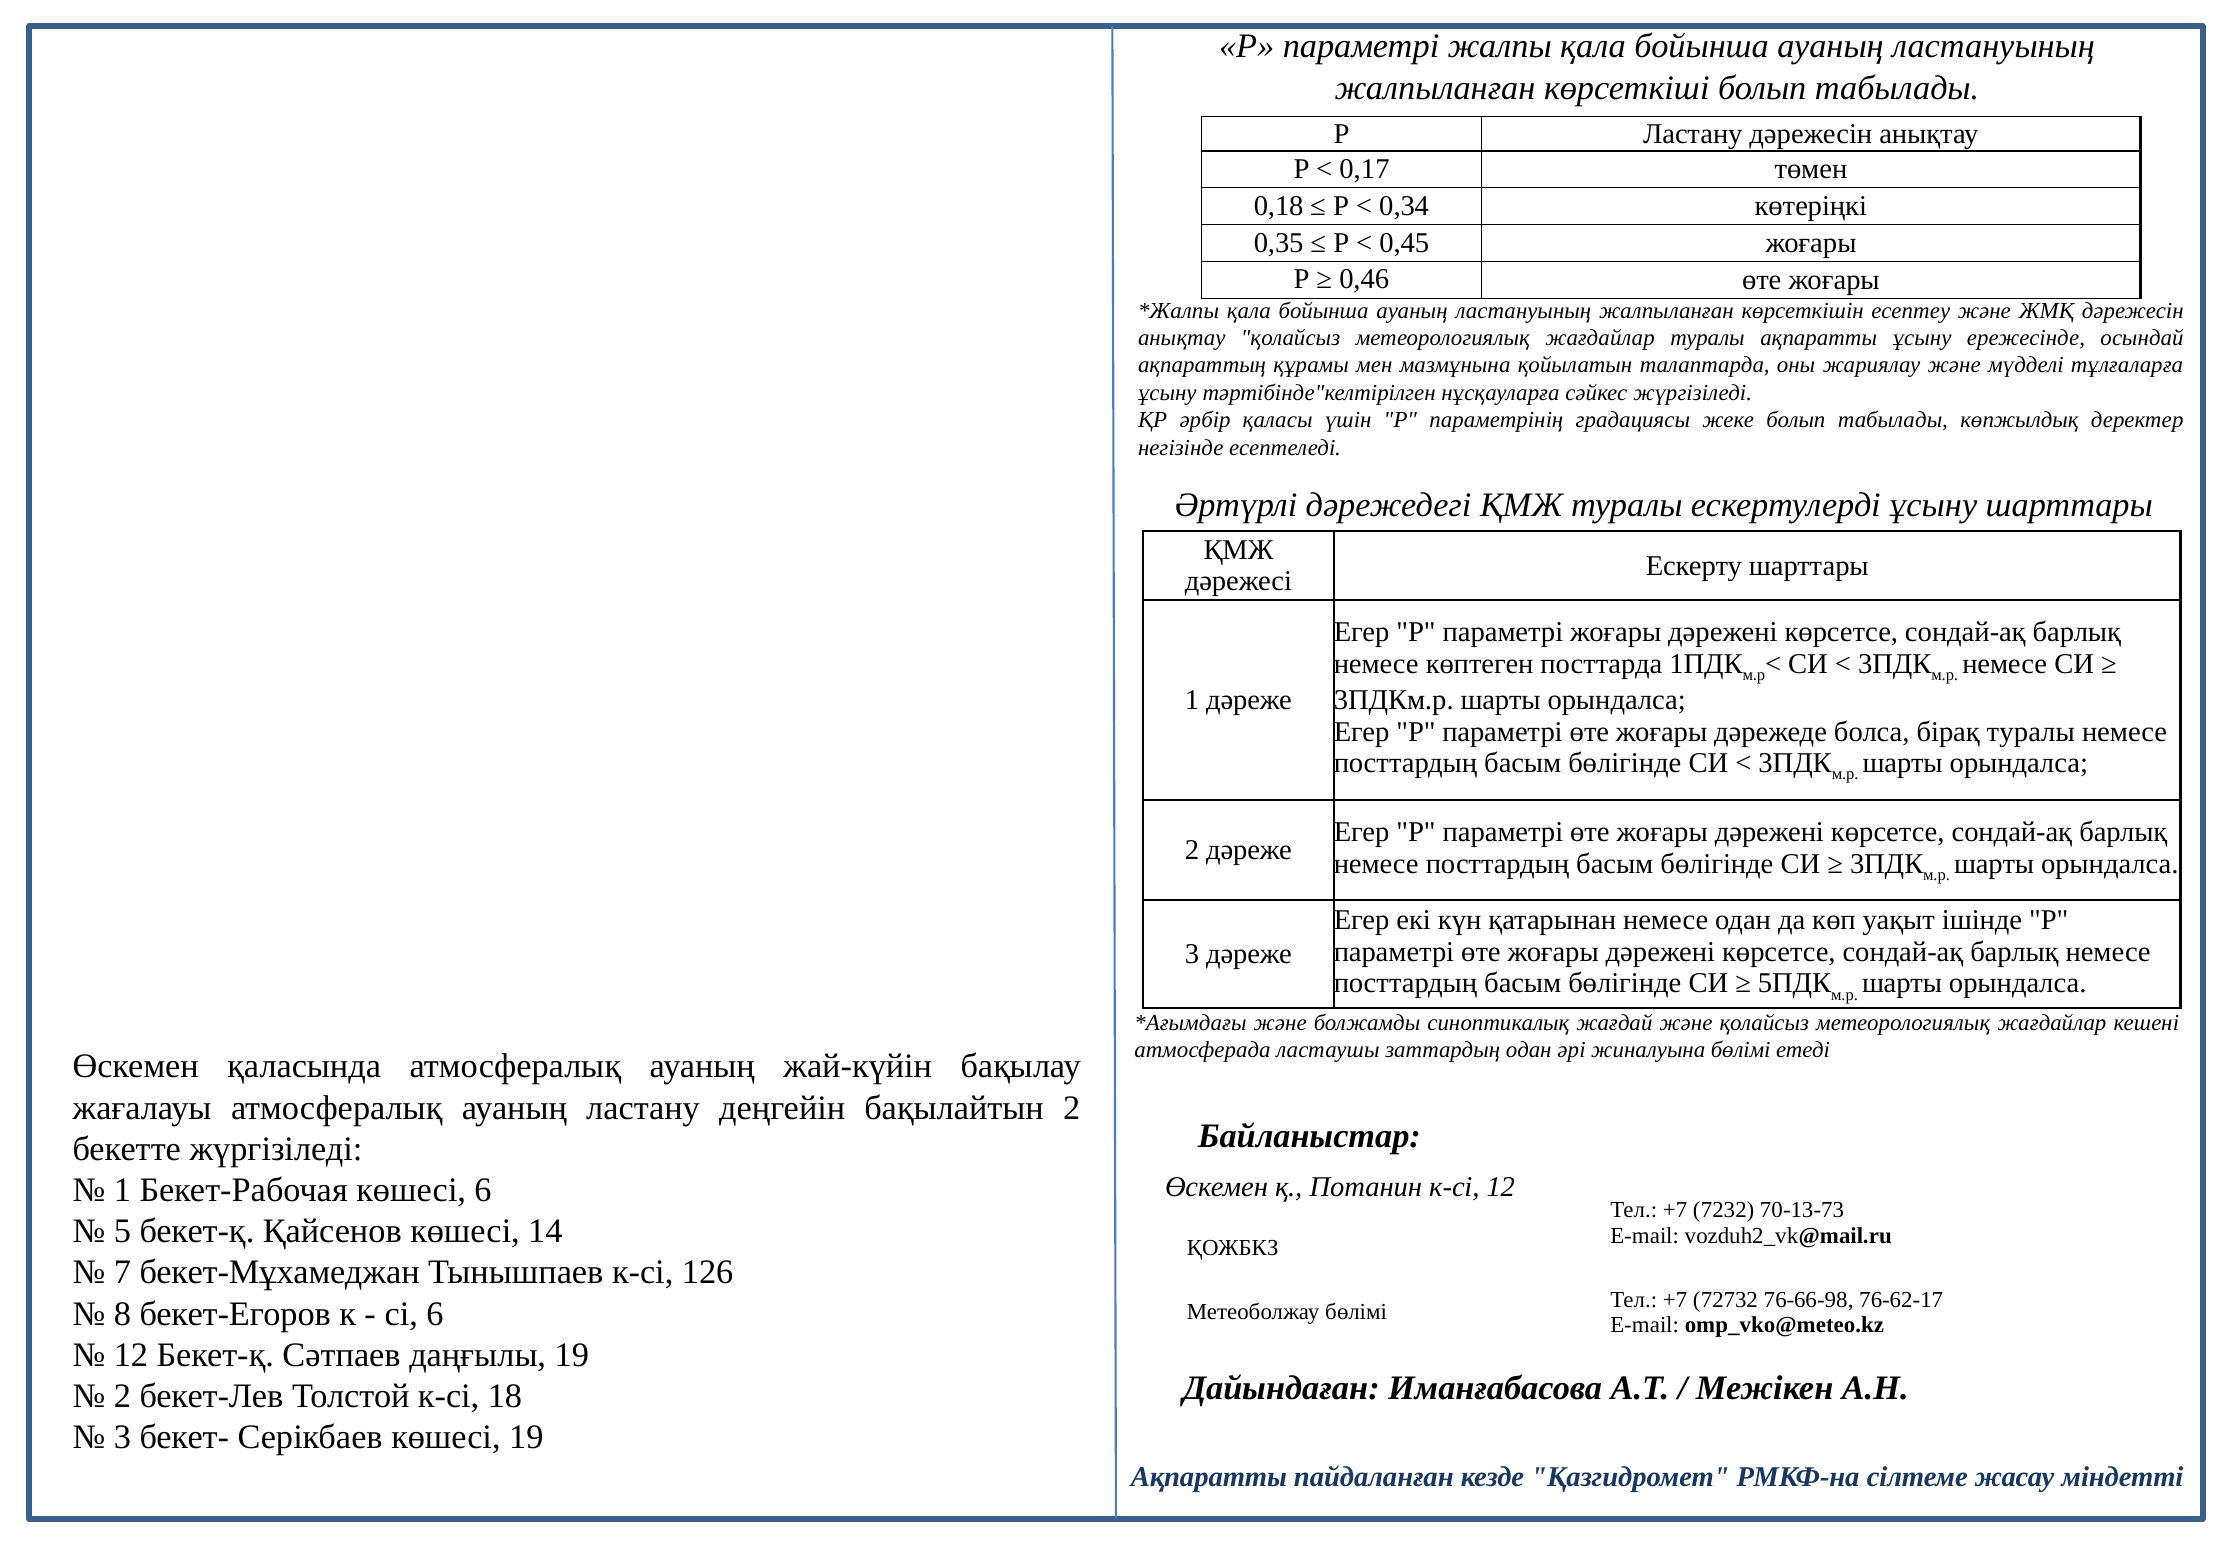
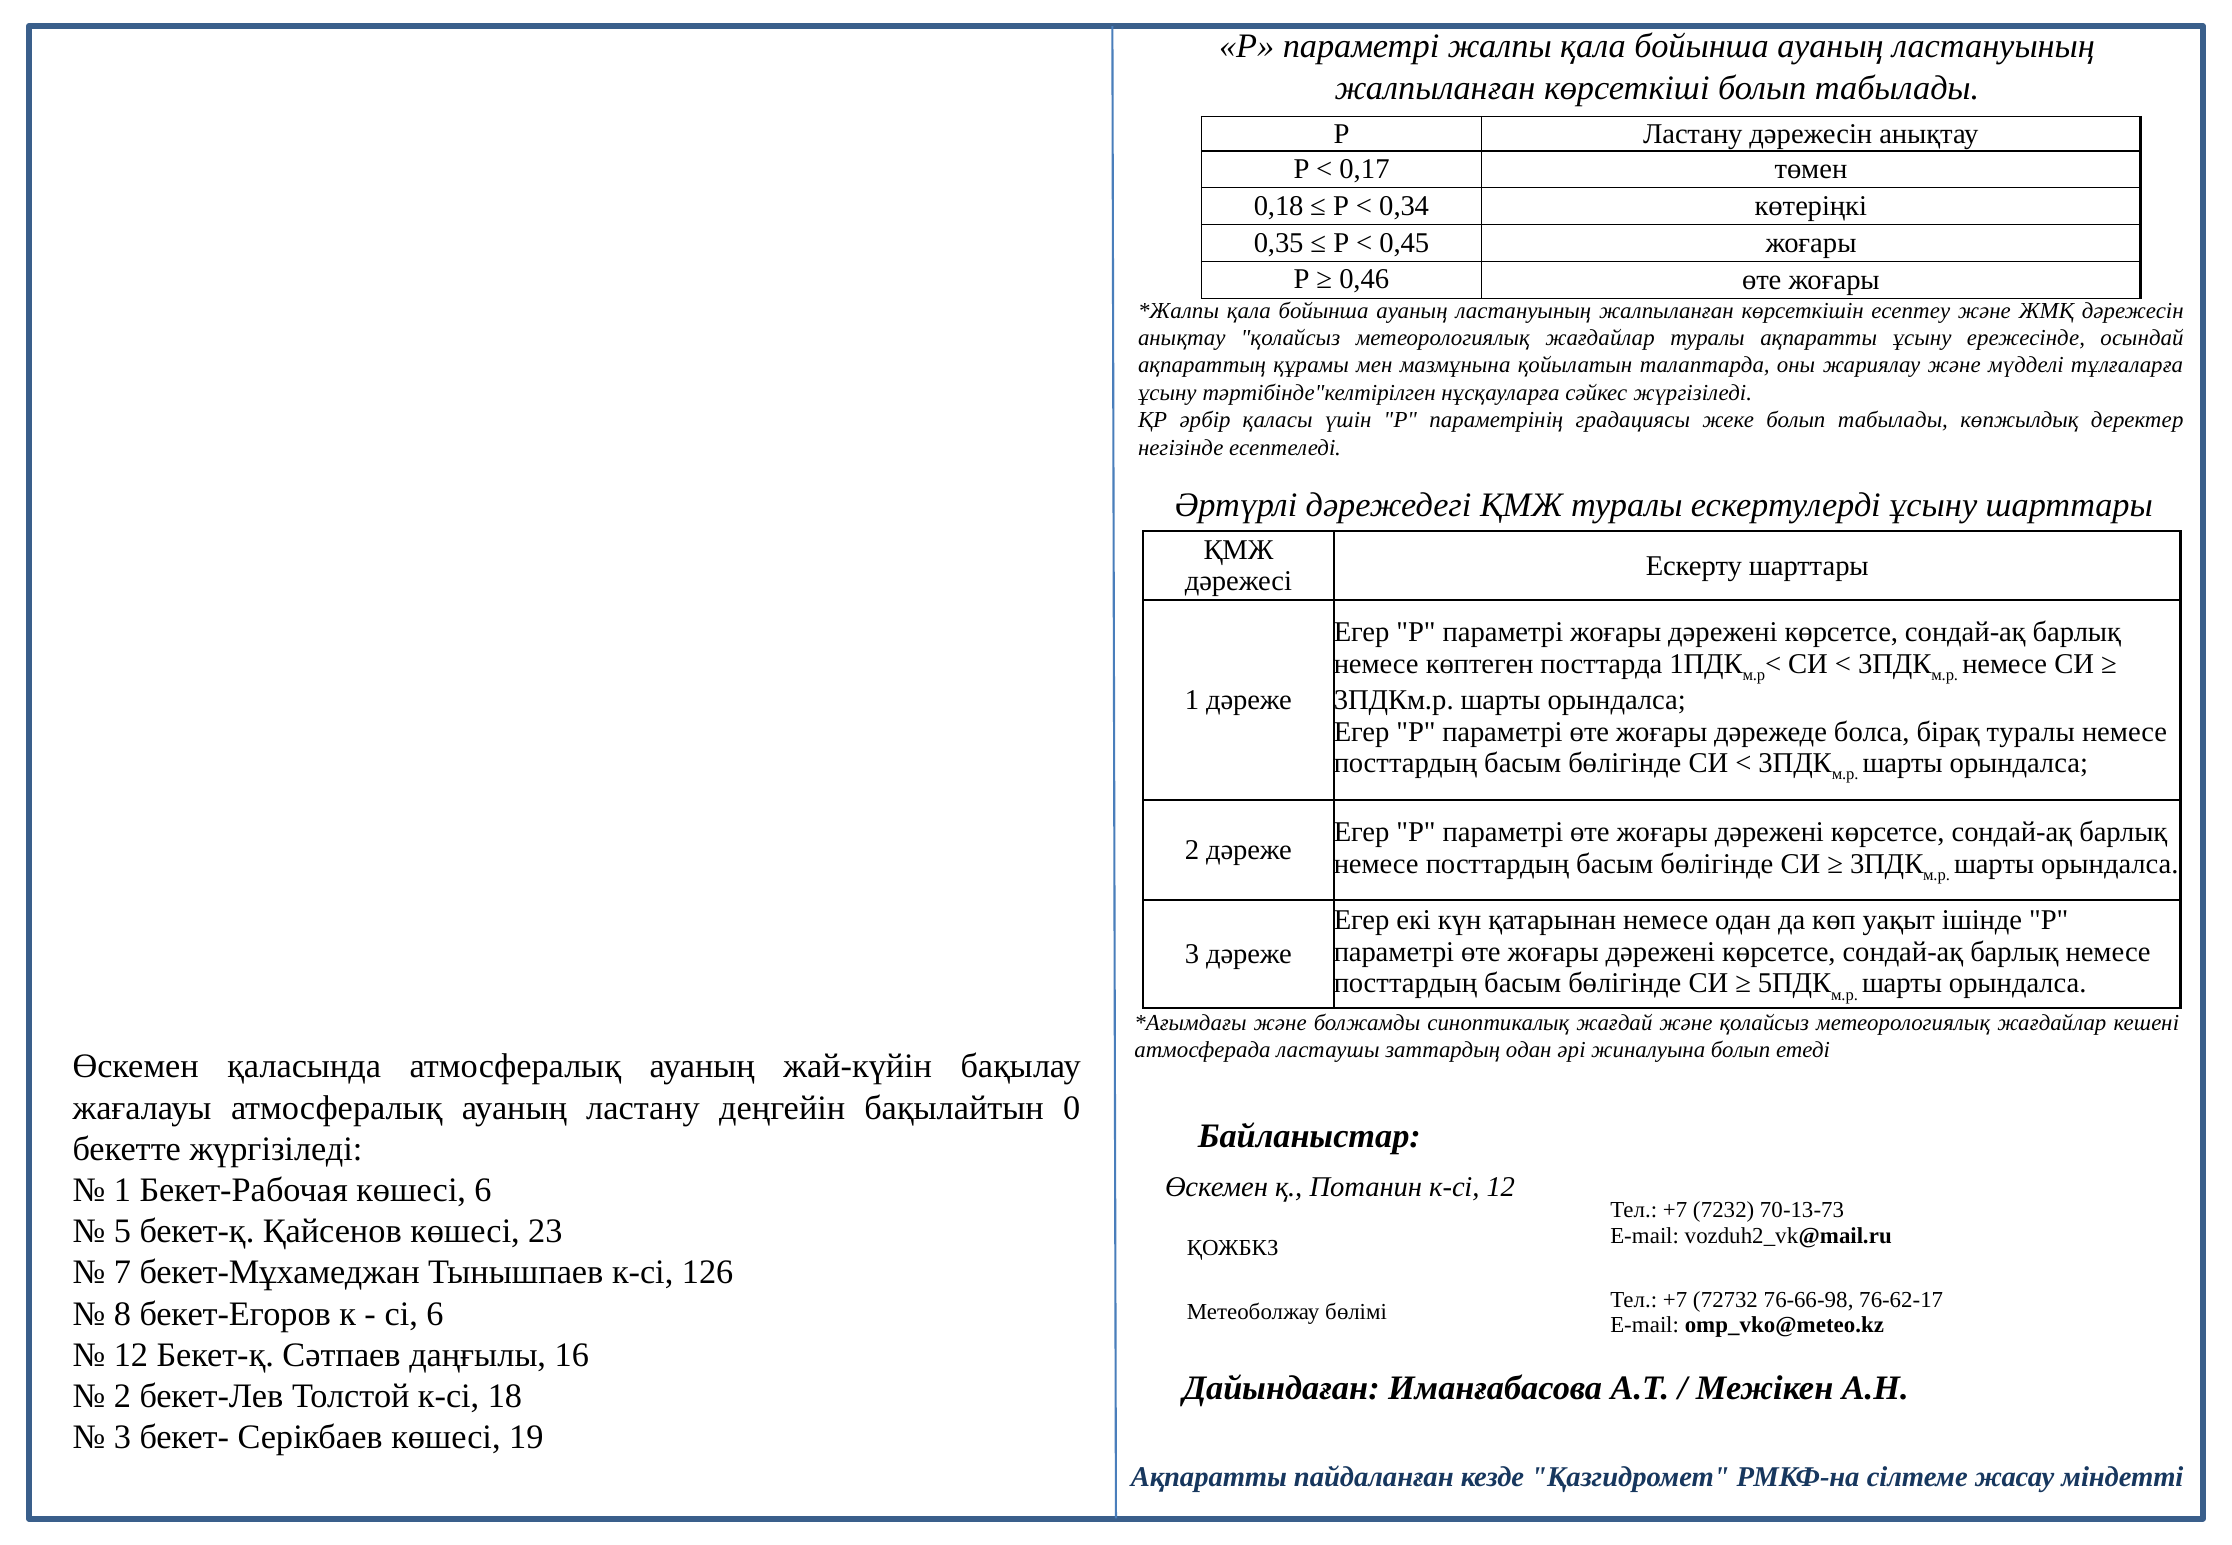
жиналуына бөлімі: бөлімі -> болып (1741, 1050)
бақылайтын 2: 2 -> 0 (1072, 1108)
14: 14 -> 23 (545, 1231)
даңғылы 19: 19 -> 16 (572, 1355)
